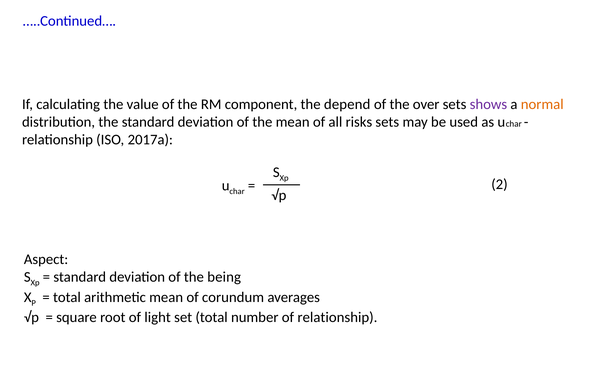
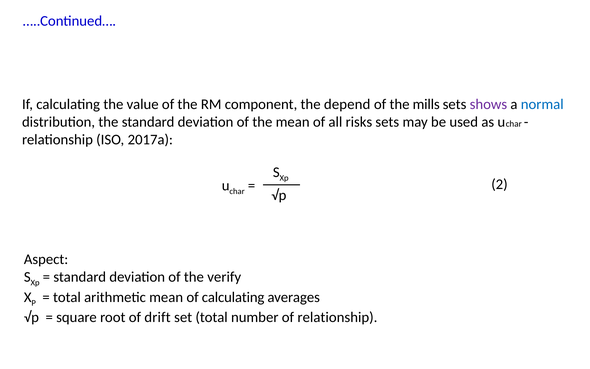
over: over -> mills (426, 104)
normal colour: orange -> blue (542, 104)
being: being -> verify (224, 277)
of corundum: corundum -> calculating (233, 297)
light: light -> drift (158, 317)
